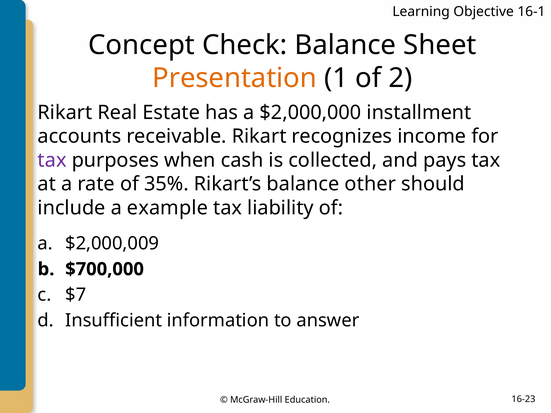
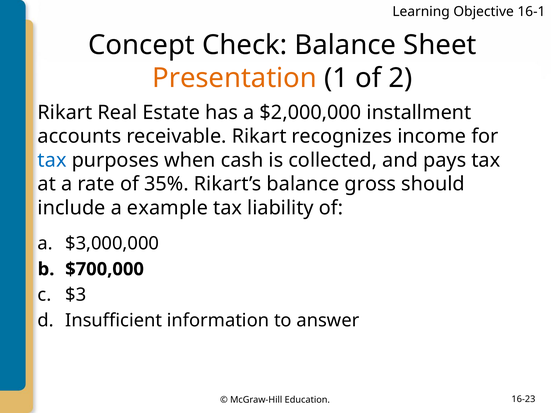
tax colour: purple -> blue (52, 160)
other: other -> gross (370, 184)
$2,000,009: $2,000,009 -> $3,000,000 (112, 244)
$7: $7 -> $3 (76, 295)
